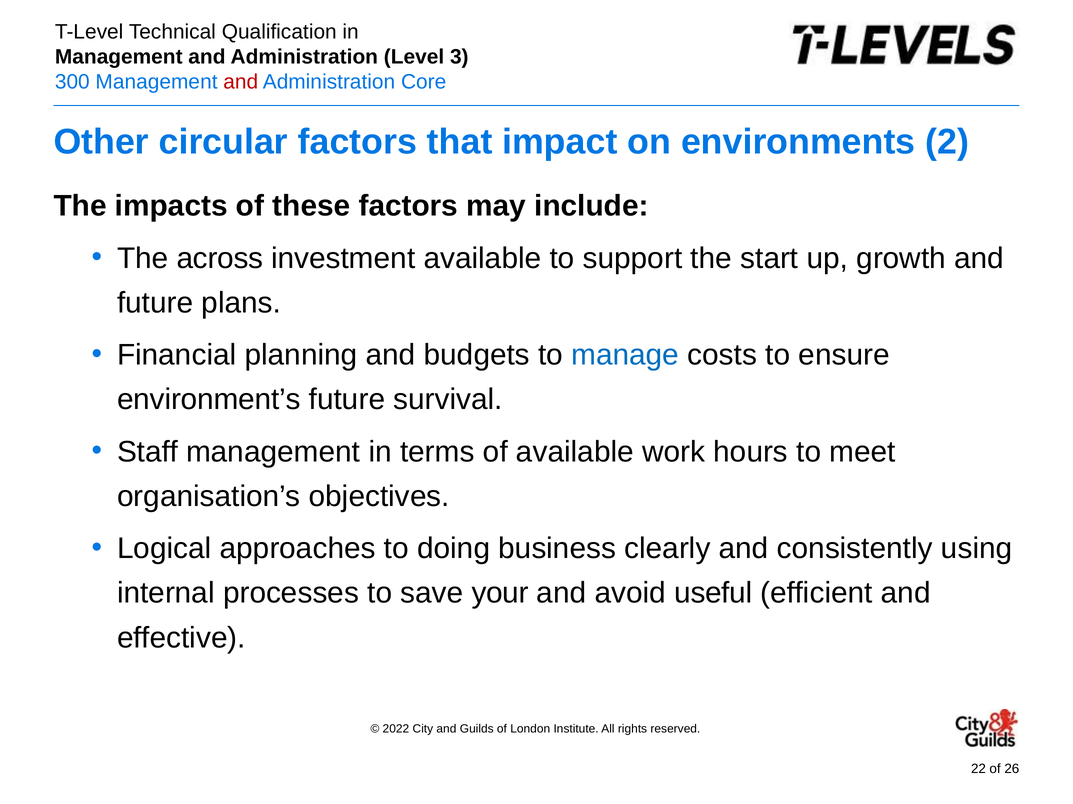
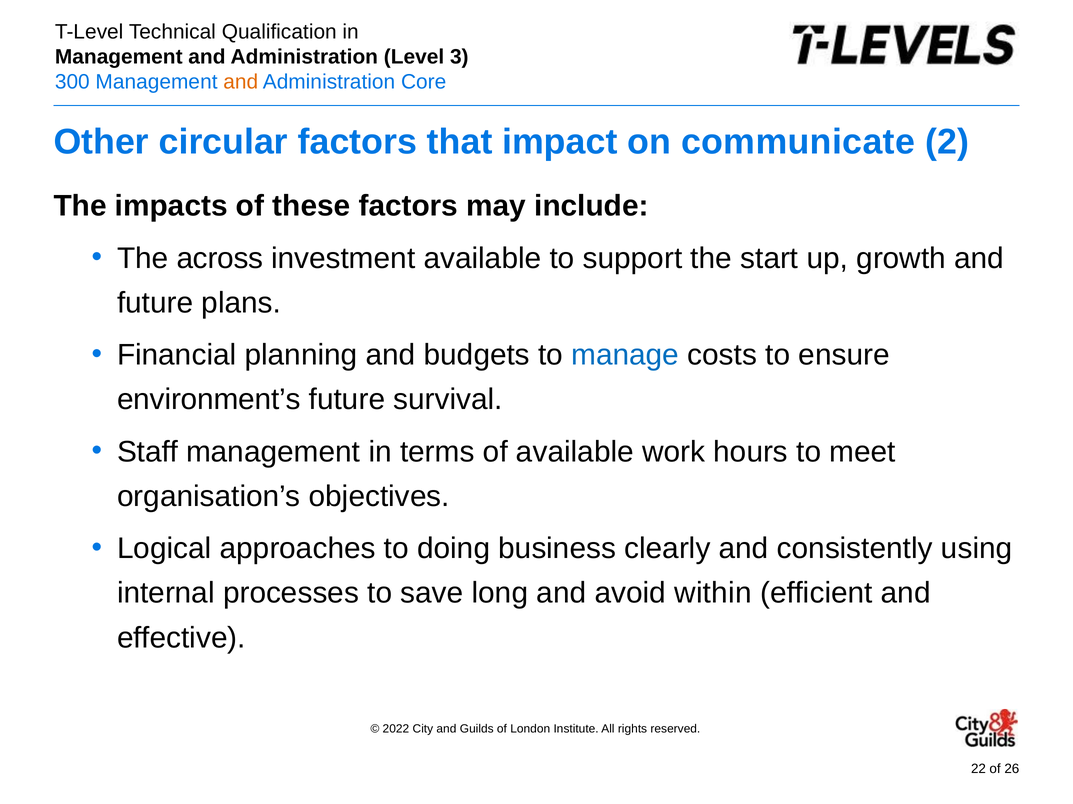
and colour: red -> orange (241, 82)
environments: environments -> communicate (798, 142)
your: your -> long (500, 594)
useful: useful -> within (713, 594)
